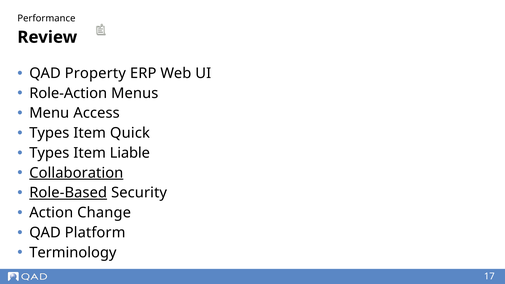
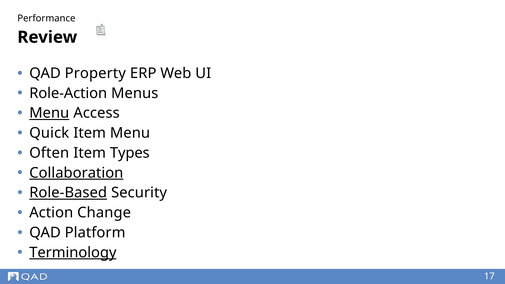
Menu underline: none -> present (49, 113)
Types: Types -> Quick (49, 133)
Item Quick: Quick -> Menu (130, 133)
Types: Types -> Often (49, 153)
Liable: Liable -> Types (130, 153)
Terminology underline: none -> present (73, 253)
